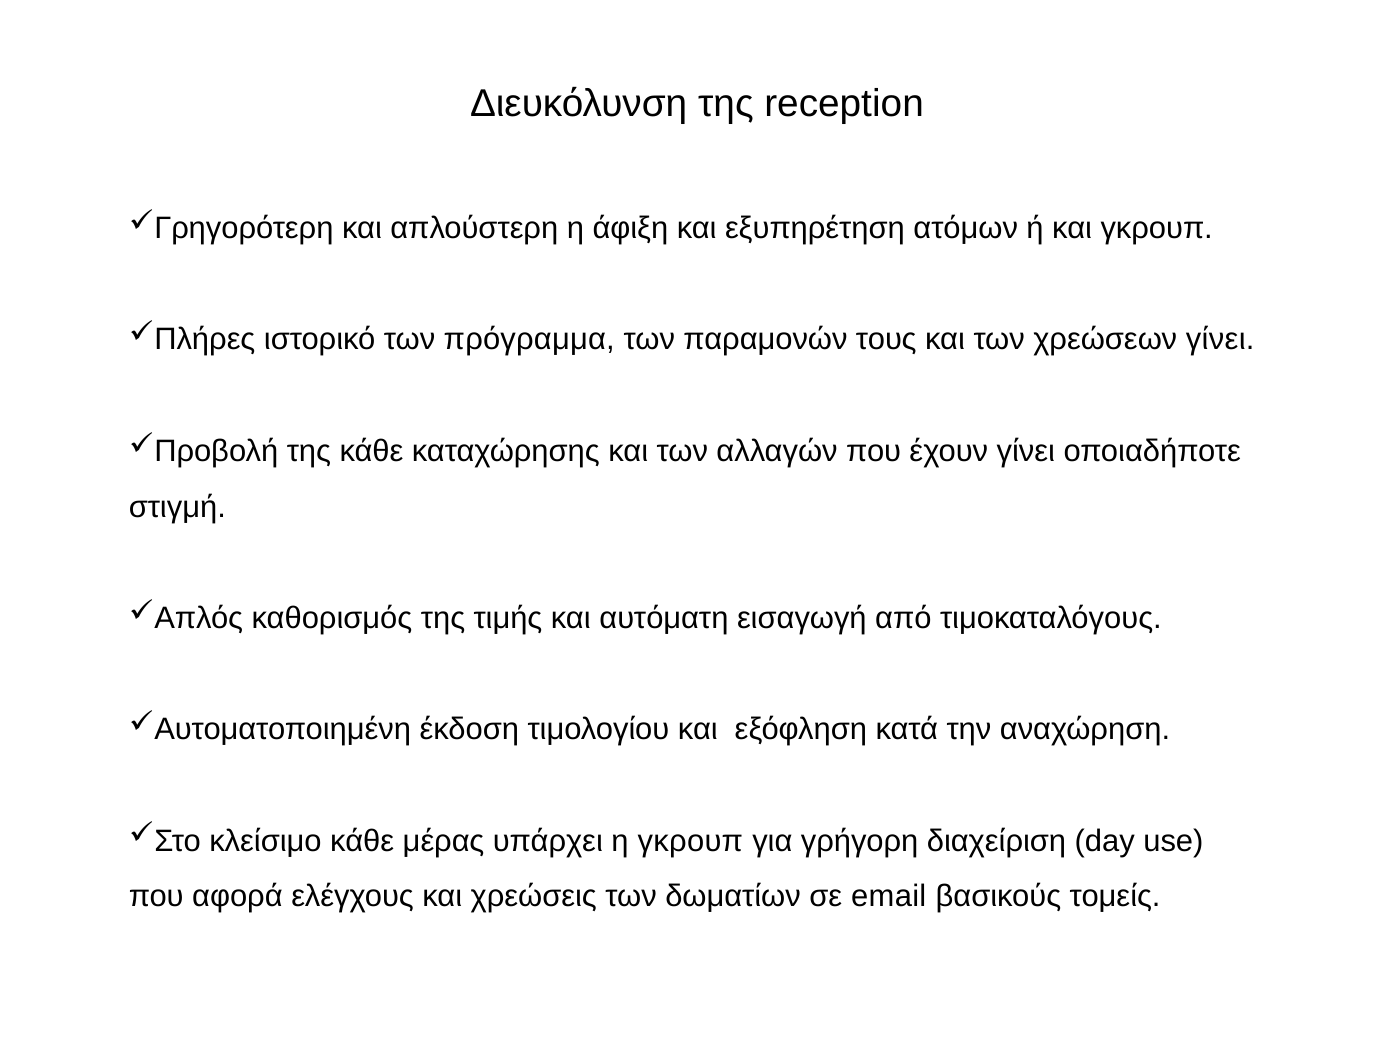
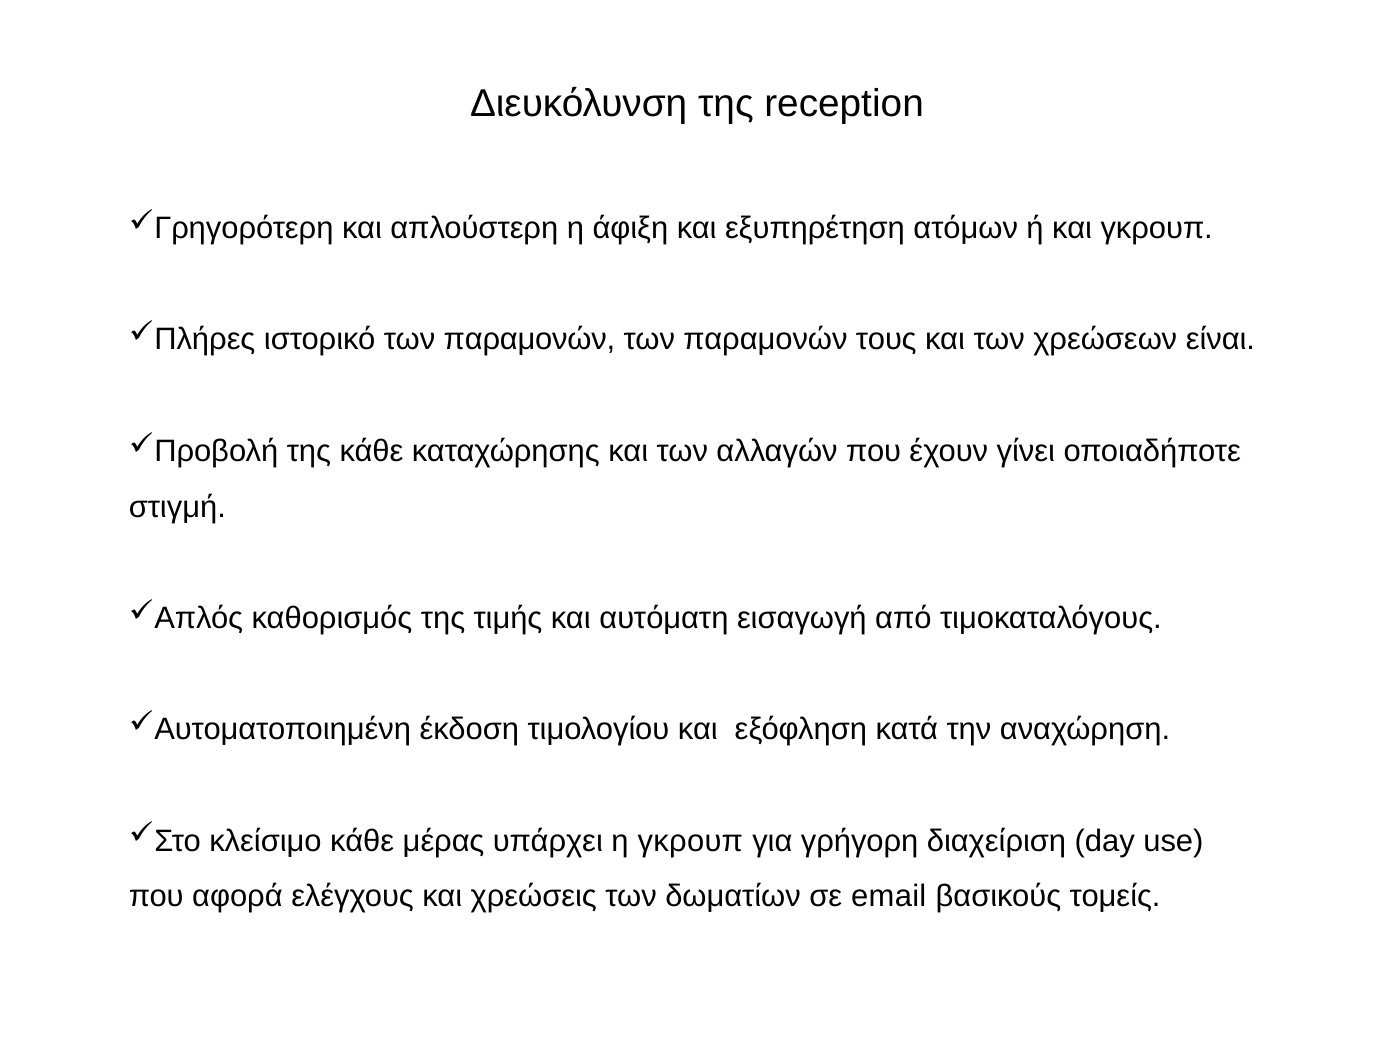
ιστορικό των πρόγραμμα: πρόγραμμα -> παραμονών (529, 340)
χρεώσεων γίνει: γίνει -> είναι (1220, 340)
